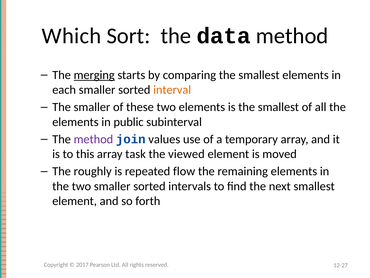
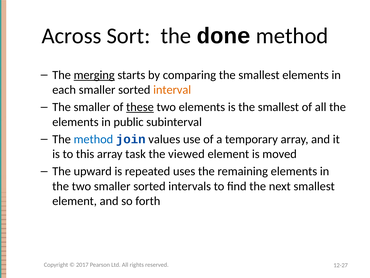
Which: Which -> Across (72, 36)
data: data -> done (224, 36)
these underline: none -> present (140, 107)
method colour: purple -> blue (93, 139)
roughly: roughly -> upward (93, 171)
flow: flow -> uses (184, 171)
